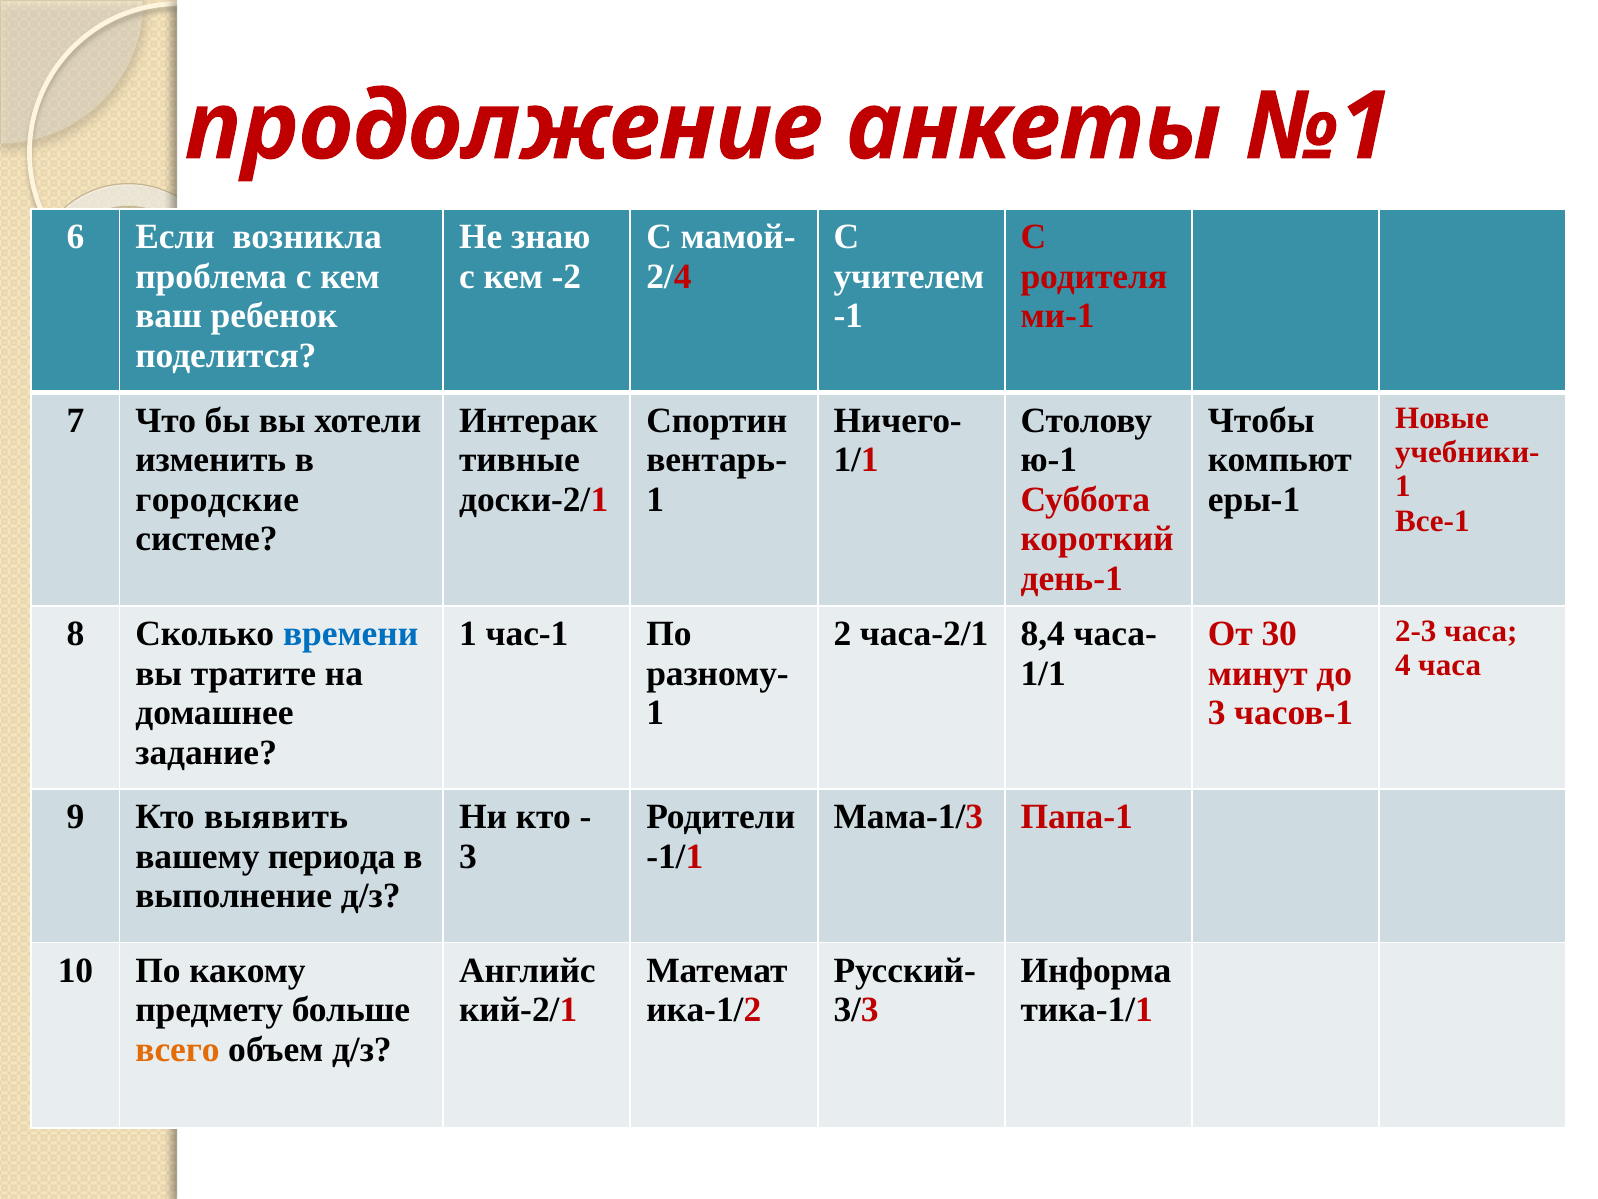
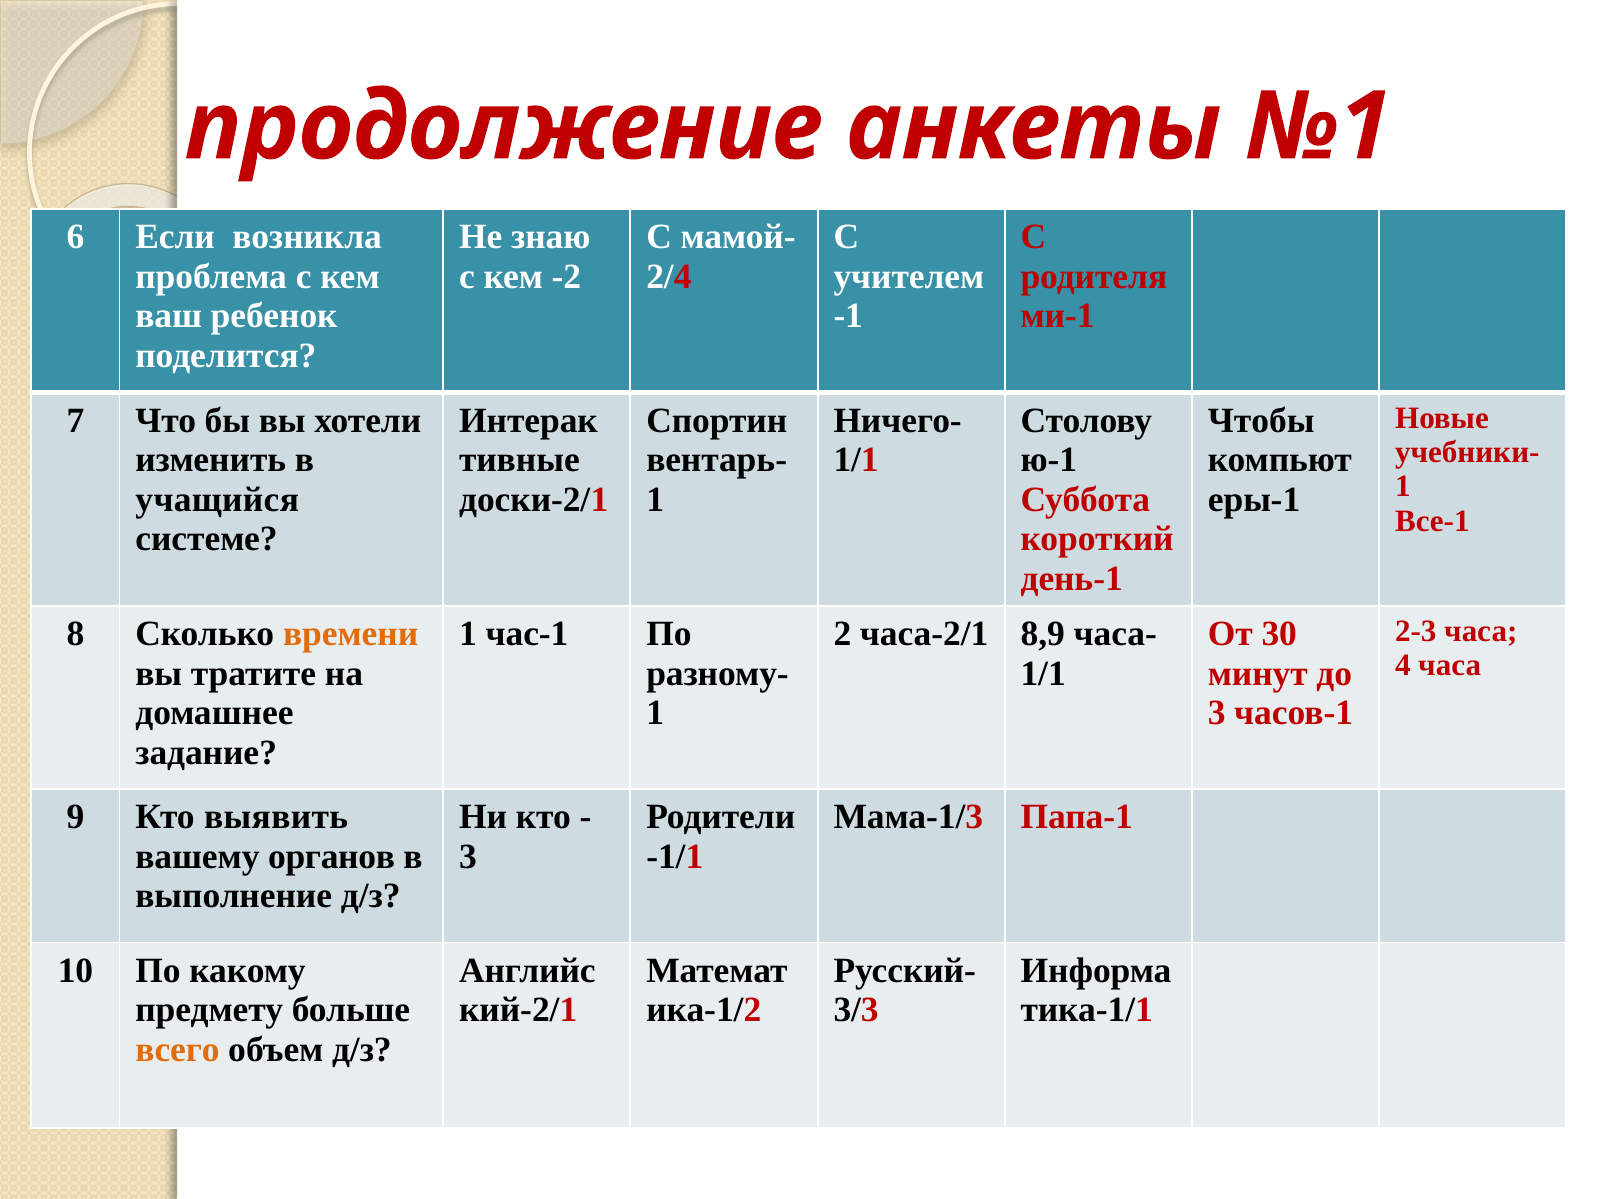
городские: городские -> учащийся (217, 499)
времени colour: blue -> orange (351, 634)
8,4: 8,4 -> 8,9 (1043, 634)
периода: периода -> органов (332, 856)
